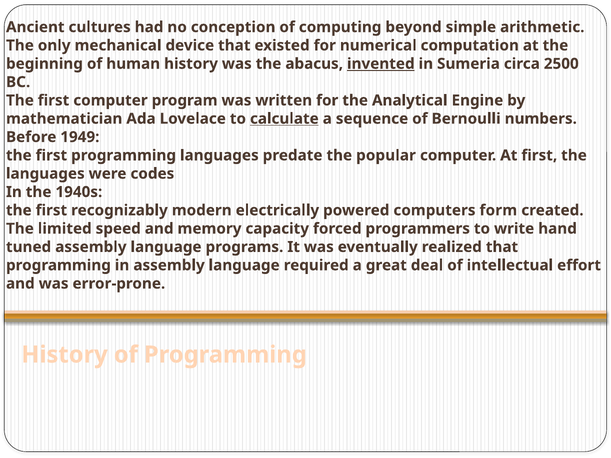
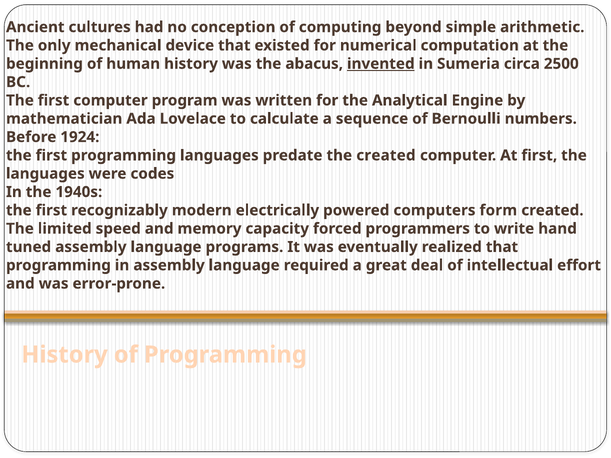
calculate underline: present -> none (284, 119)
1949: 1949 -> 1924 (80, 137)
the popular: popular -> created (386, 155)
